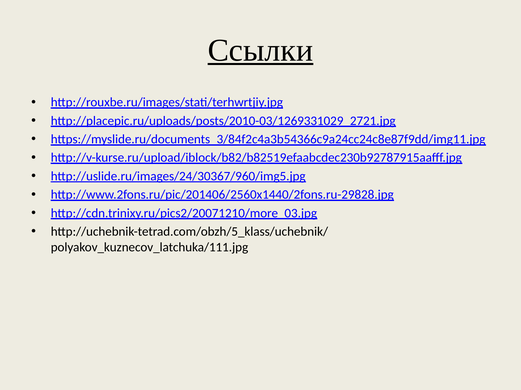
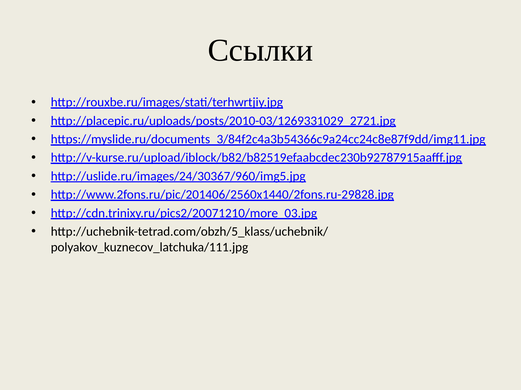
Ссылки underline: present -> none (260, 50)
